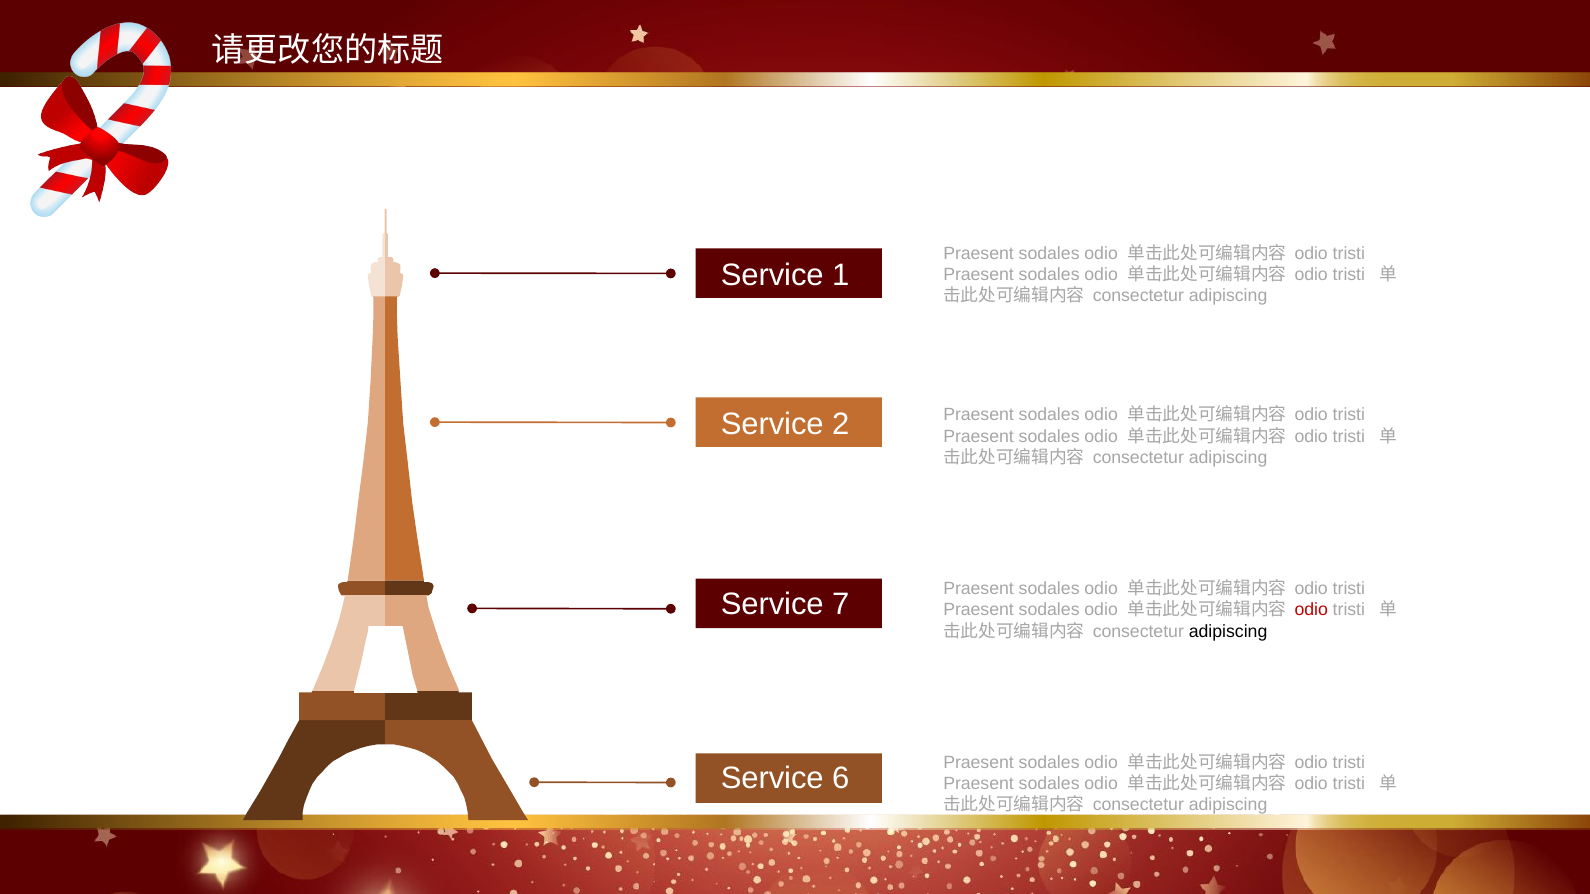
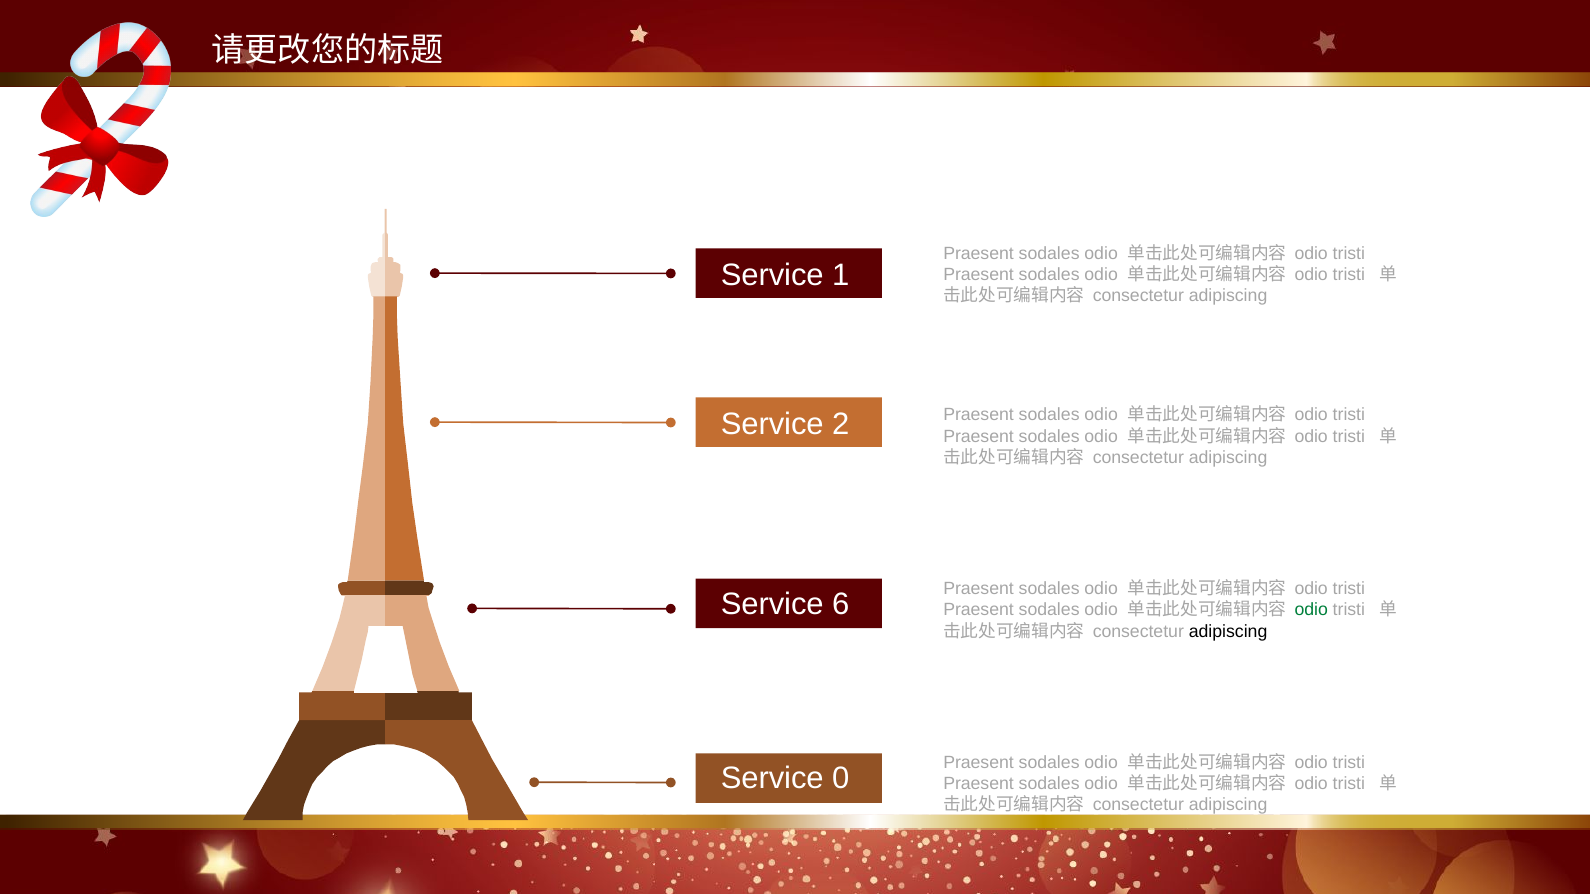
7: 7 -> 6 (841, 605)
odio colour: red -> green (1311, 610)
6: 6 -> 0 (841, 779)
